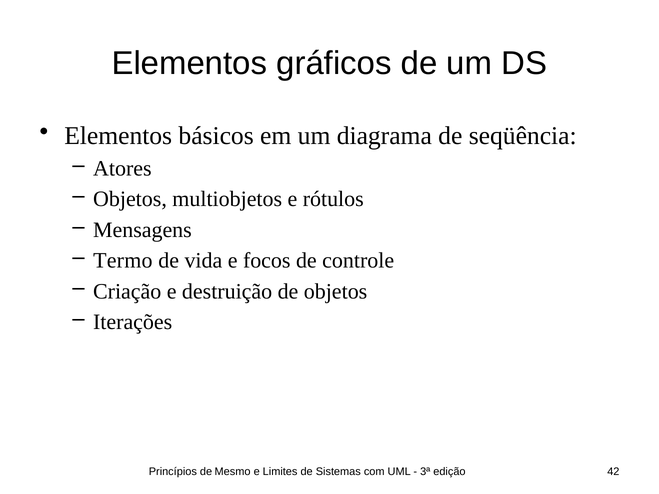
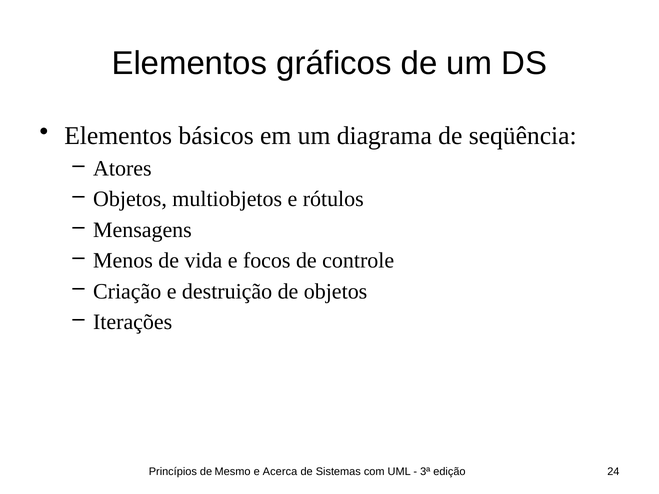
Termo: Termo -> Menos (123, 261)
Limites: Limites -> Acerca (280, 472)
42: 42 -> 24 (613, 472)
